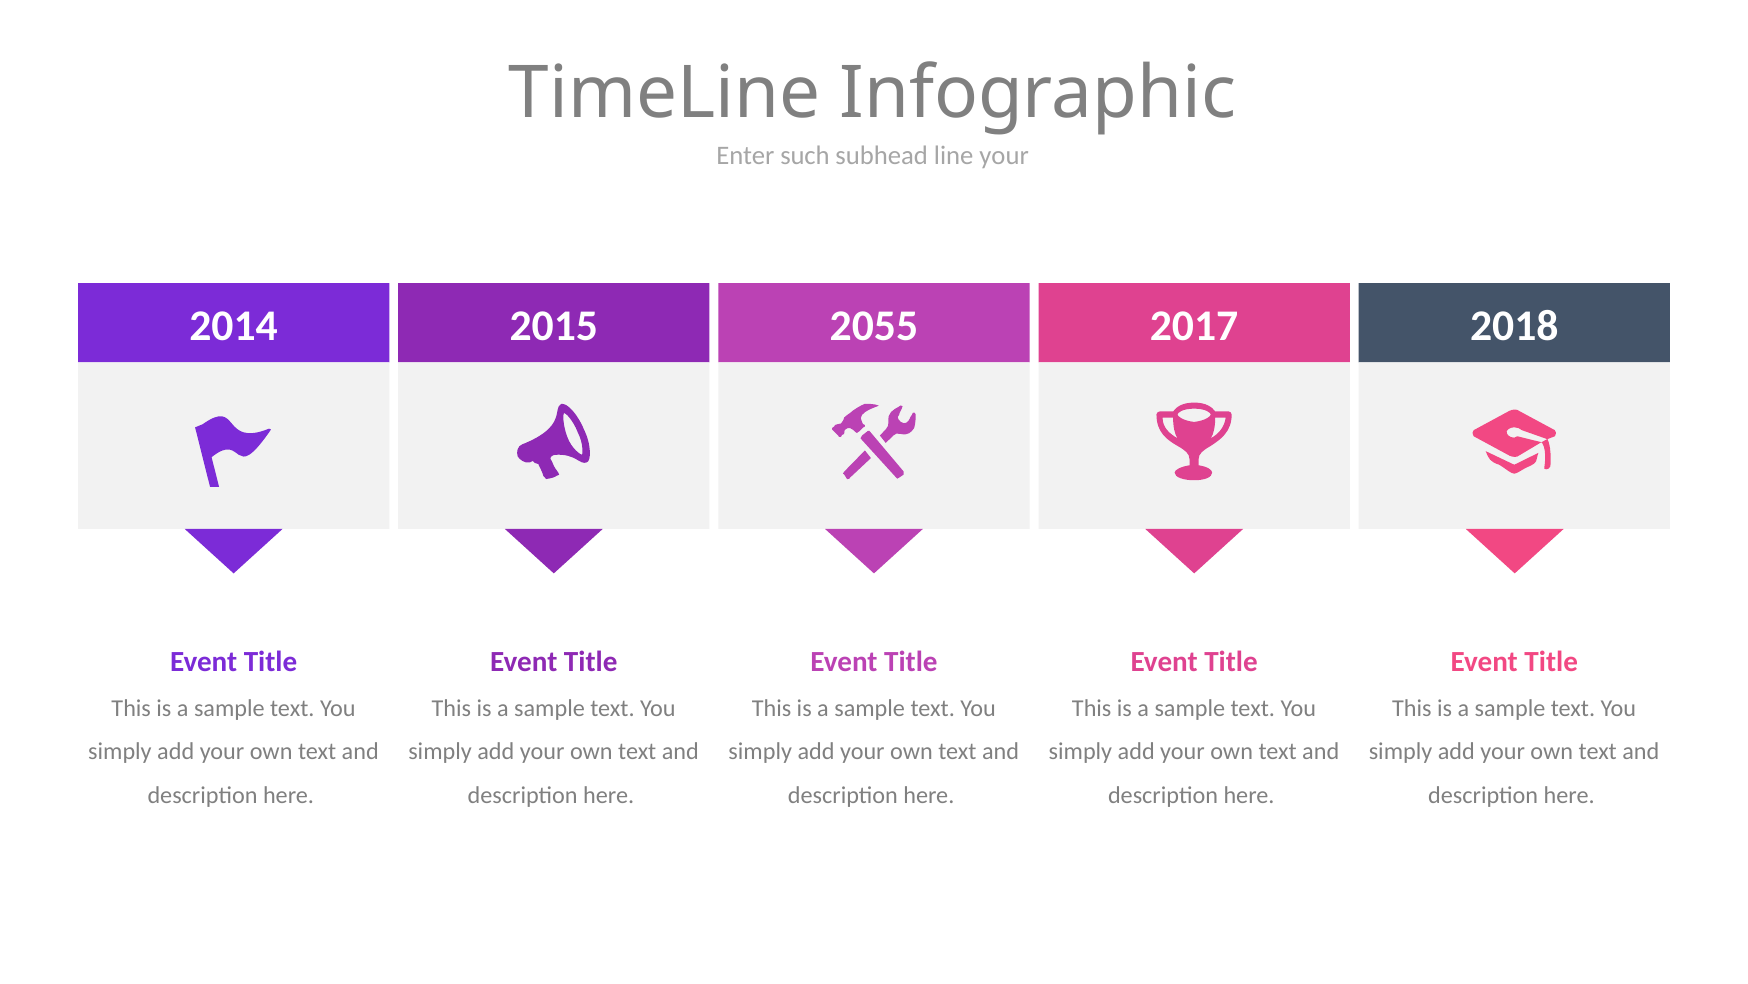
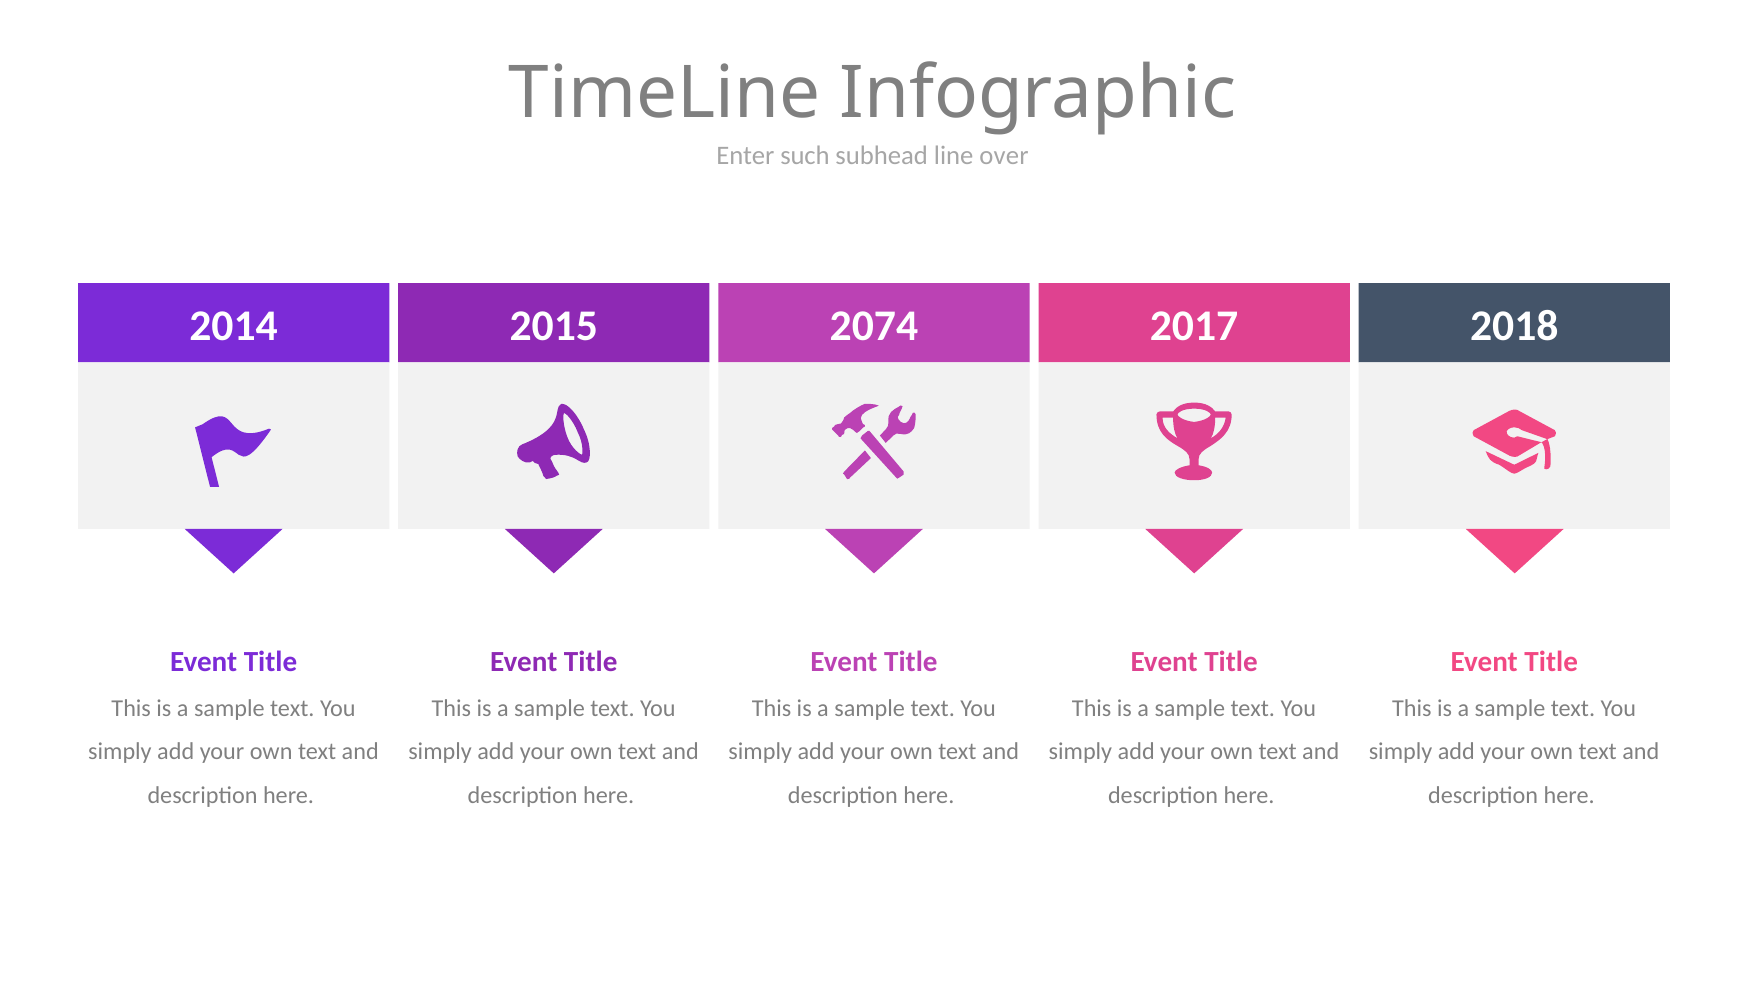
line your: your -> over (1004, 156)
2055: 2055 -> 2074 (874, 326)
